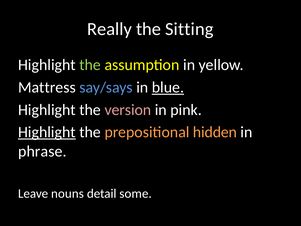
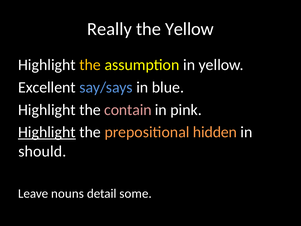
the Sitting: Sitting -> Yellow (189, 29)
the colour: light green -> yellow (90, 65)
Mattress: Mattress -> Excellent (47, 87)
blue underline: present -> none (168, 87)
version: version -> contain (128, 110)
phrase: phrase -> should (42, 151)
